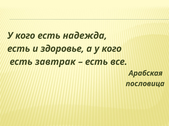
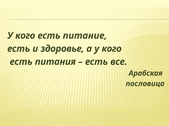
надежда: надежда -> питание (85, 36)
завтрак: завтрак -> питания (55, 62)
